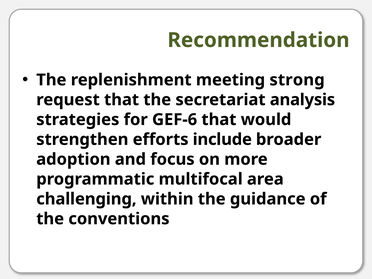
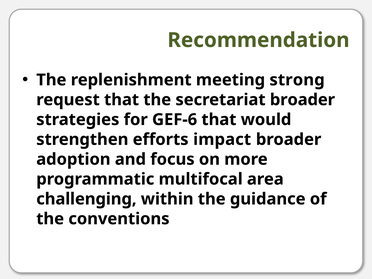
secretariat analysis: analysis -> broader (302, 100)
include: include -> impact (222, 139)
